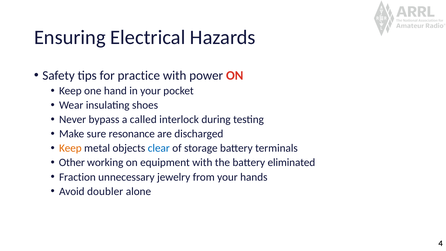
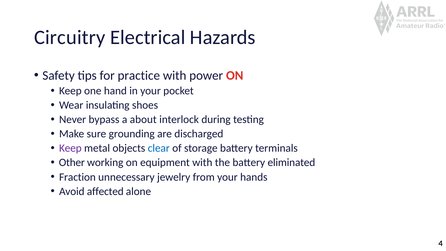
Ensuring: Ensuring -> Circuitry (70, 37)
called: called -> about (143, 119)
resonance: resonance -> grounding (132, 134)
Keep colour: orange -> purple (70, 148)
doubler: doubler -> affected (105, 191)
